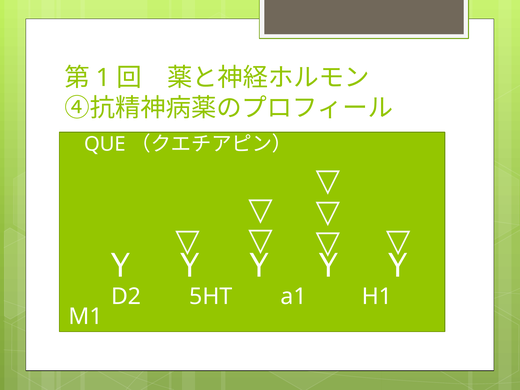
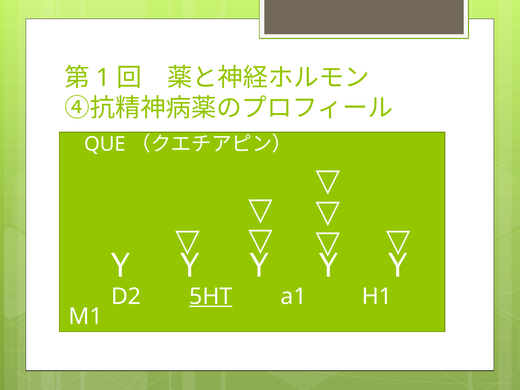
5HT underline: none -> present (211, 296)
